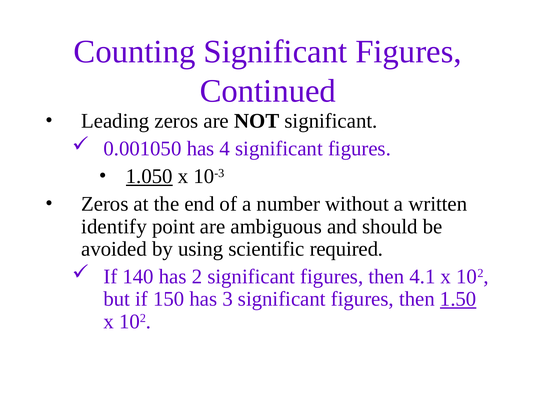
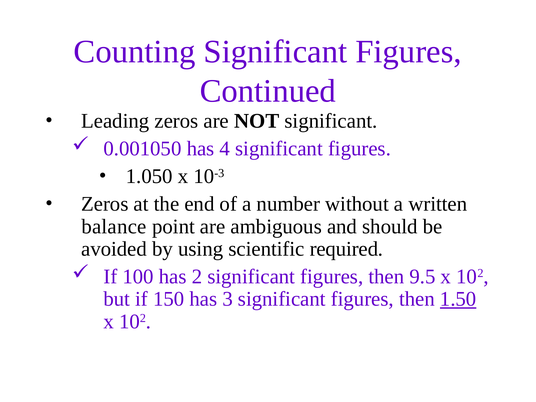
1.050 underline: present -> none (149, 176)
identify: identify -> balance (114, 226)
140: 140 -> 100 (138, 277)
4.1: 4.1 -> 9.5 (422, 277)
